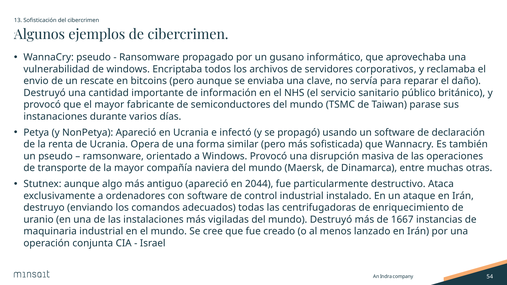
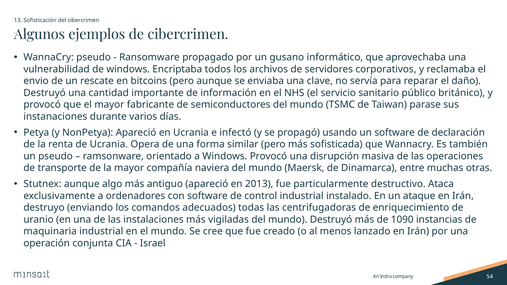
2044: 2044 -> 2013 (259, 184)
1667: 1667 -> 1090 (402, 220)
